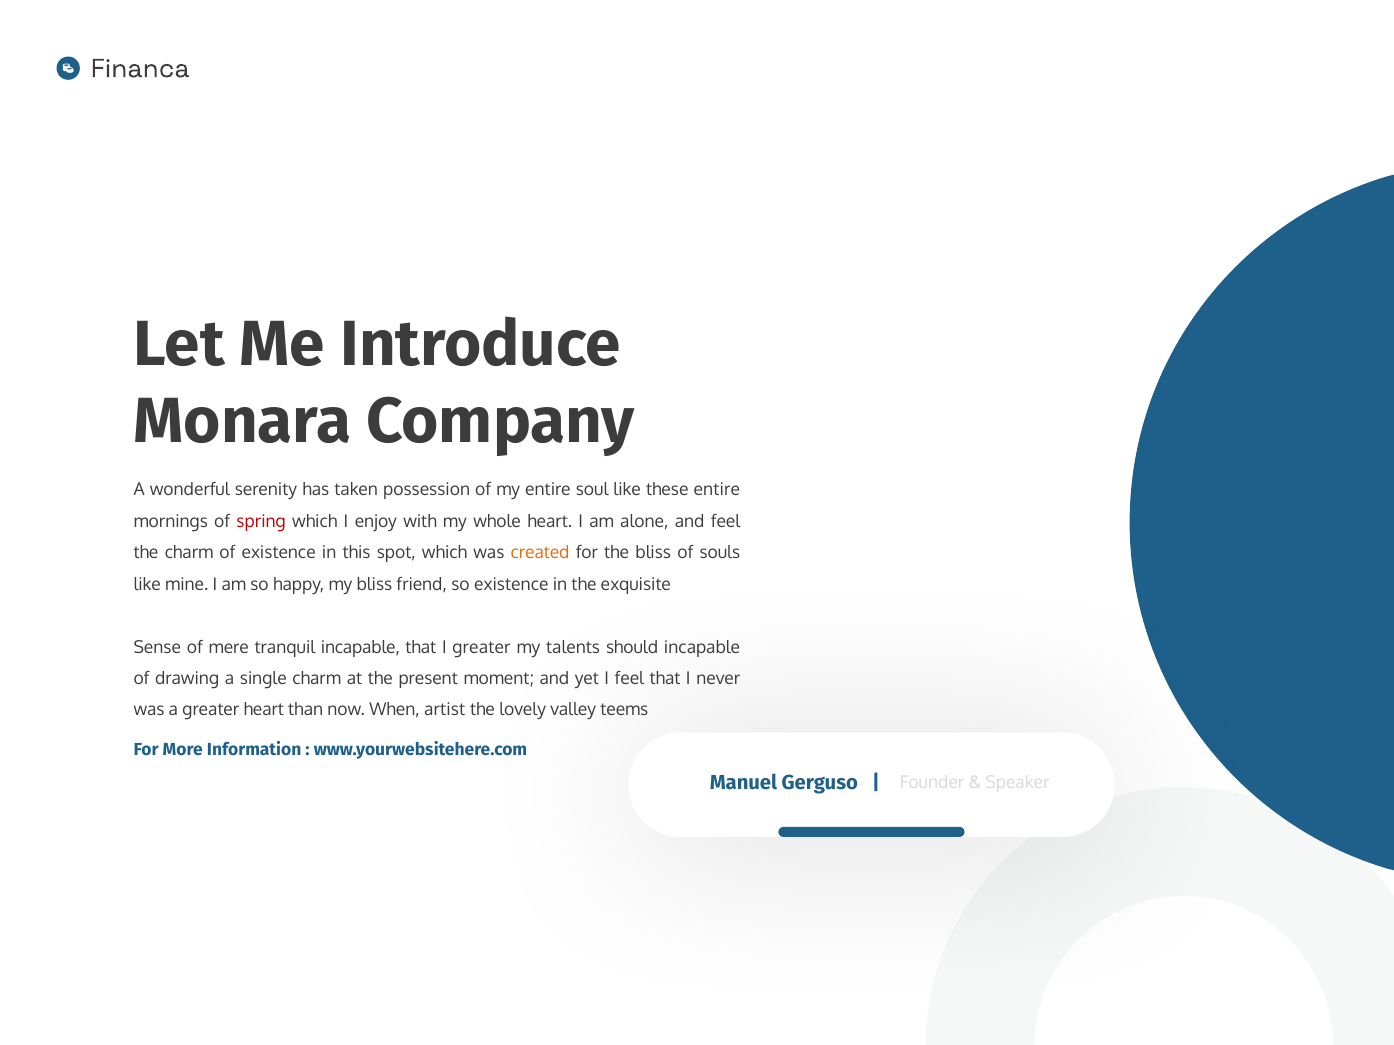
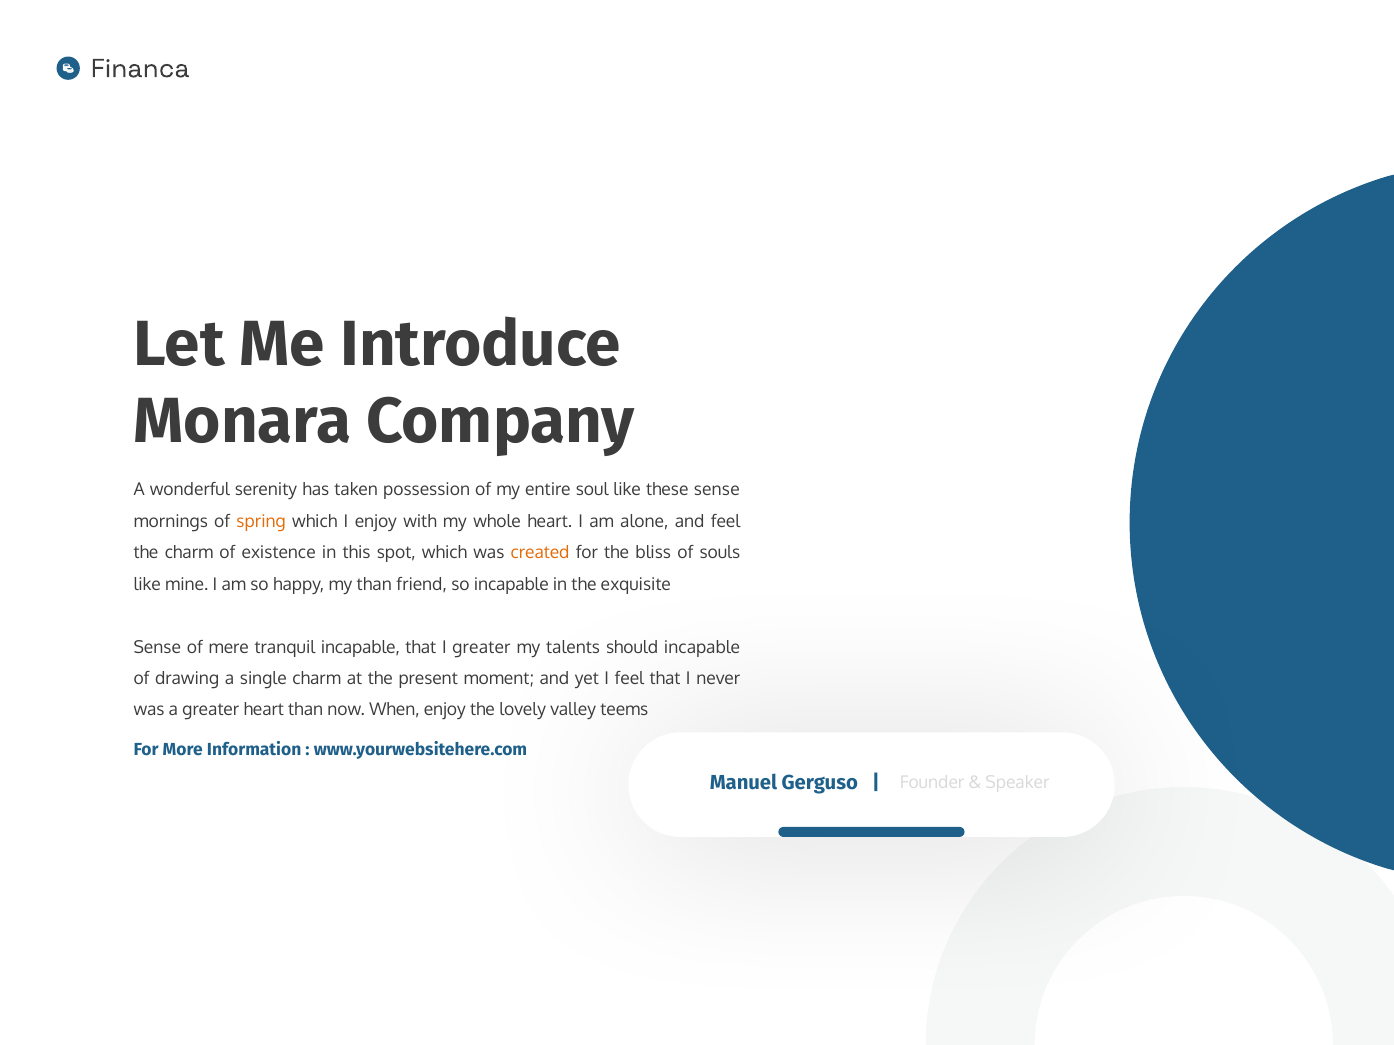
these entire: entire -> sense (717, 490)
spring colour: red -> orange (261, 522)
my bliss: bliss -> than (374, 585)
so existence: existence -> incapable (511, 585)
When artist: artist -> enjoy (445, 711)
